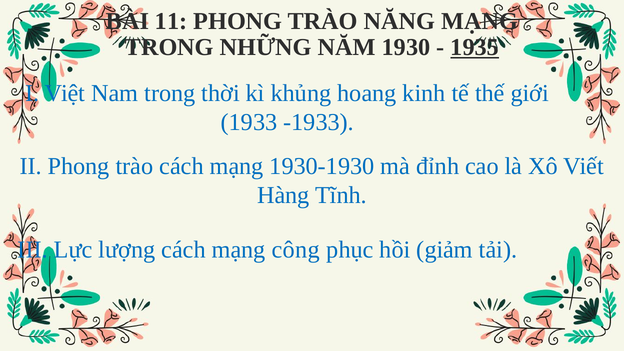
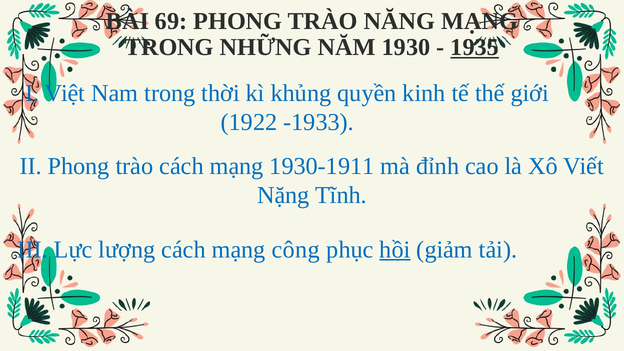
11: 11 -> 69 (171, 21)
hoang: hoang -> quyền (367, 93)
1933: 1933 -> 1922 (249, 122)
1930-1930: 1930-1930 -> 1930-1911 (322, 166)
Hàng: Hàng -> Nặng (283, 195)
hồi underline: none -> present (395, 250)
